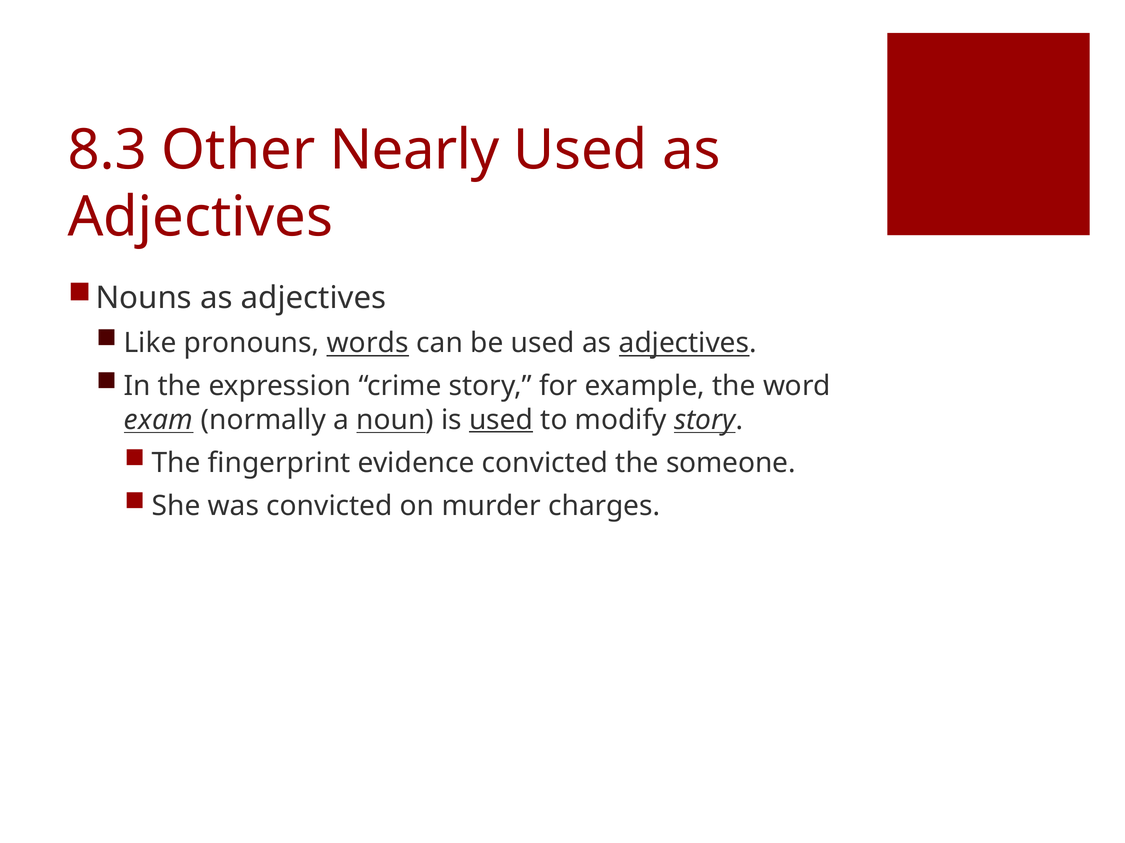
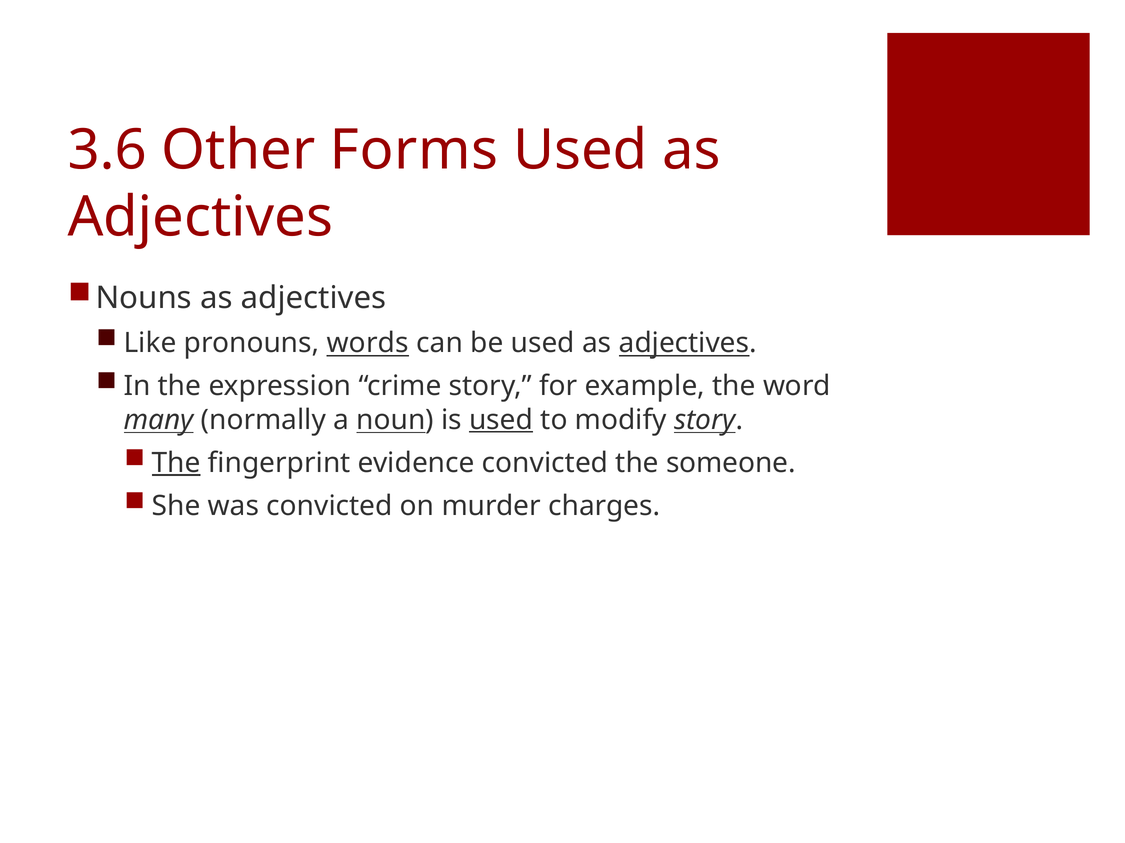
8.3: 8.3 -> 3.6 (107, 150)
Nearly: Nearly -> Forms (414, 150)
exam: exam -> many (159, 420)
The underline: none -> present (176, 463)
